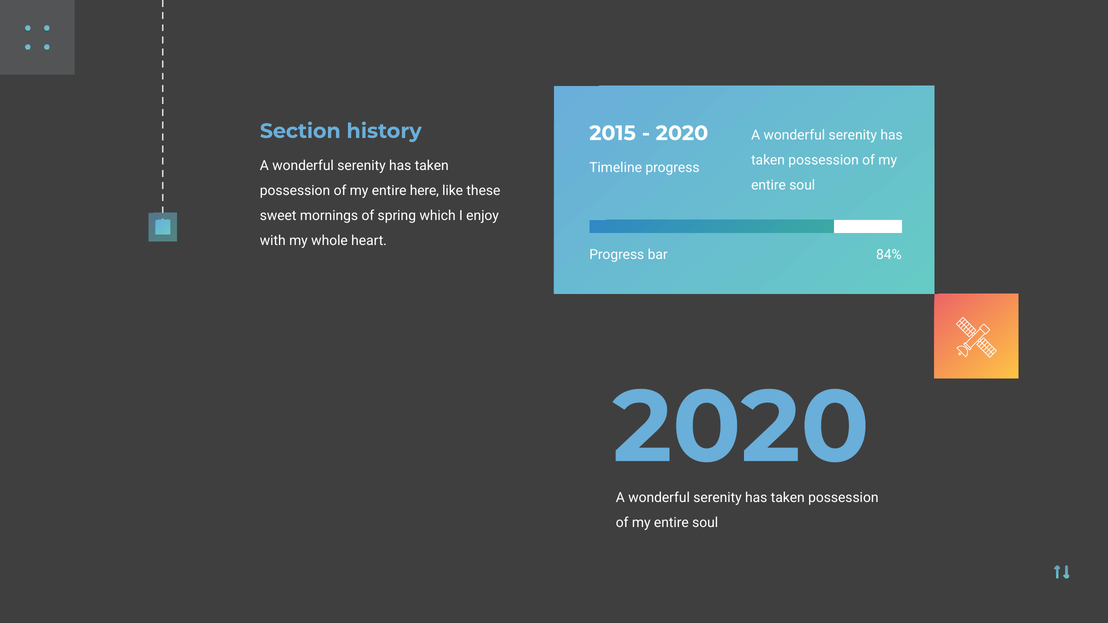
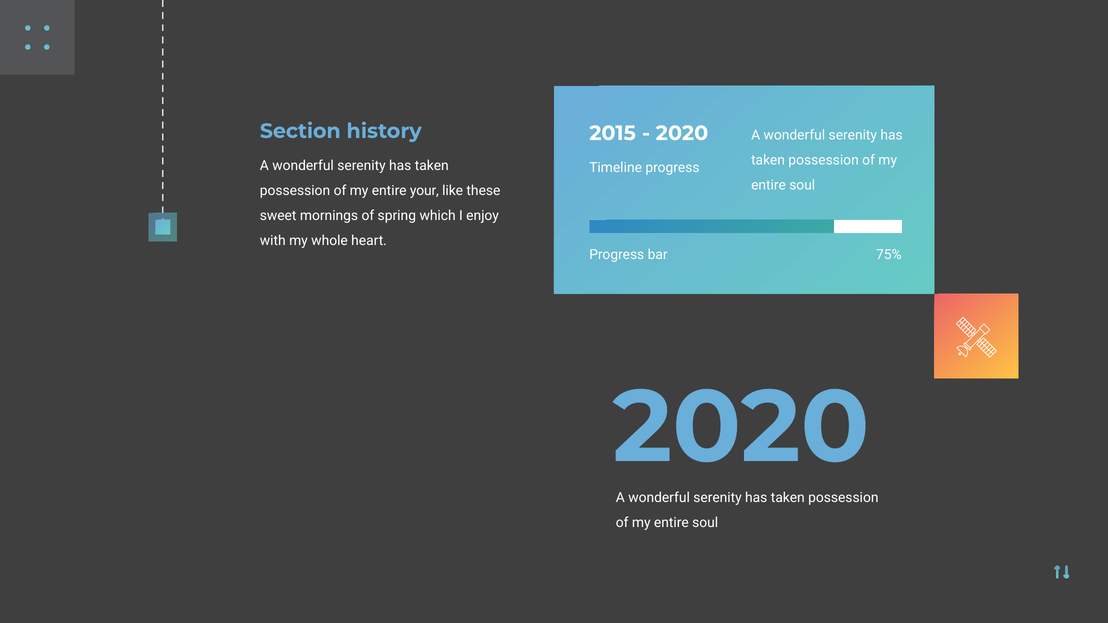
here: here -> your (424, 191)
84%: 84% -> 75% (889, 255)
